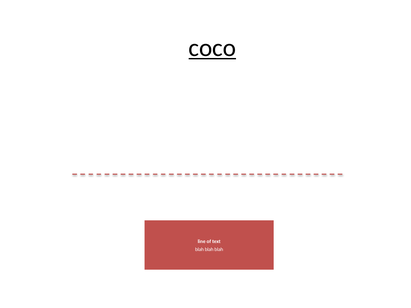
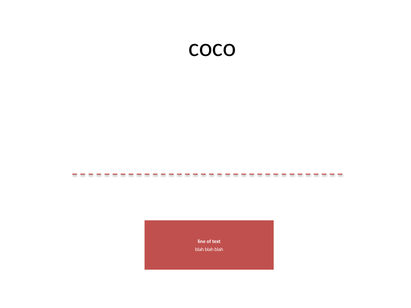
coco underline: present -> none (212, 48)
